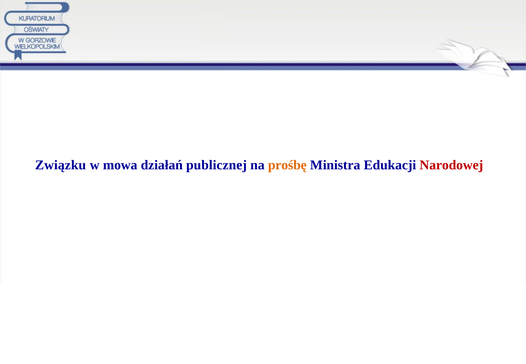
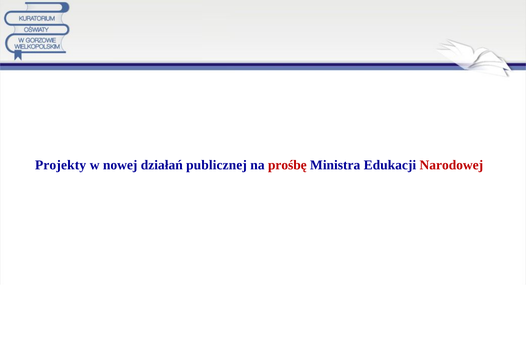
Związku: Związku -> Projekty (61, 165)
mowa: mowa -> nowej (120, 165)
prośbę colour: orange -> red (287, 165)
